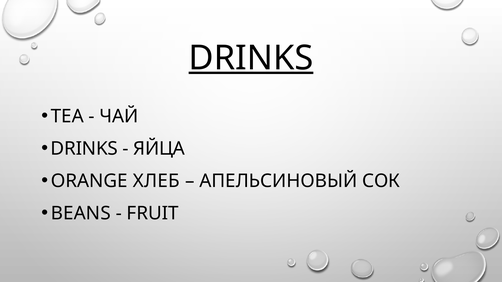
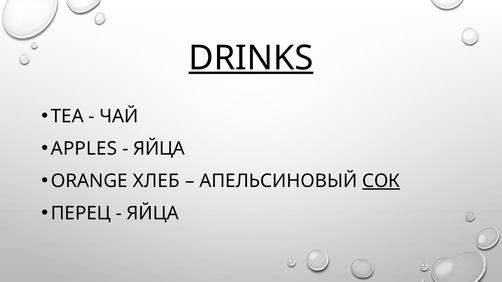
DRINKS: DRINKS -> APPLES (84, 149)
СОК underline: none -> present (381, 181)
BEANS: BEANS -> ПЕРЕЦ (81, 213)
FRUIT: FRUIT -> ЯЙЦА (153, 213)
